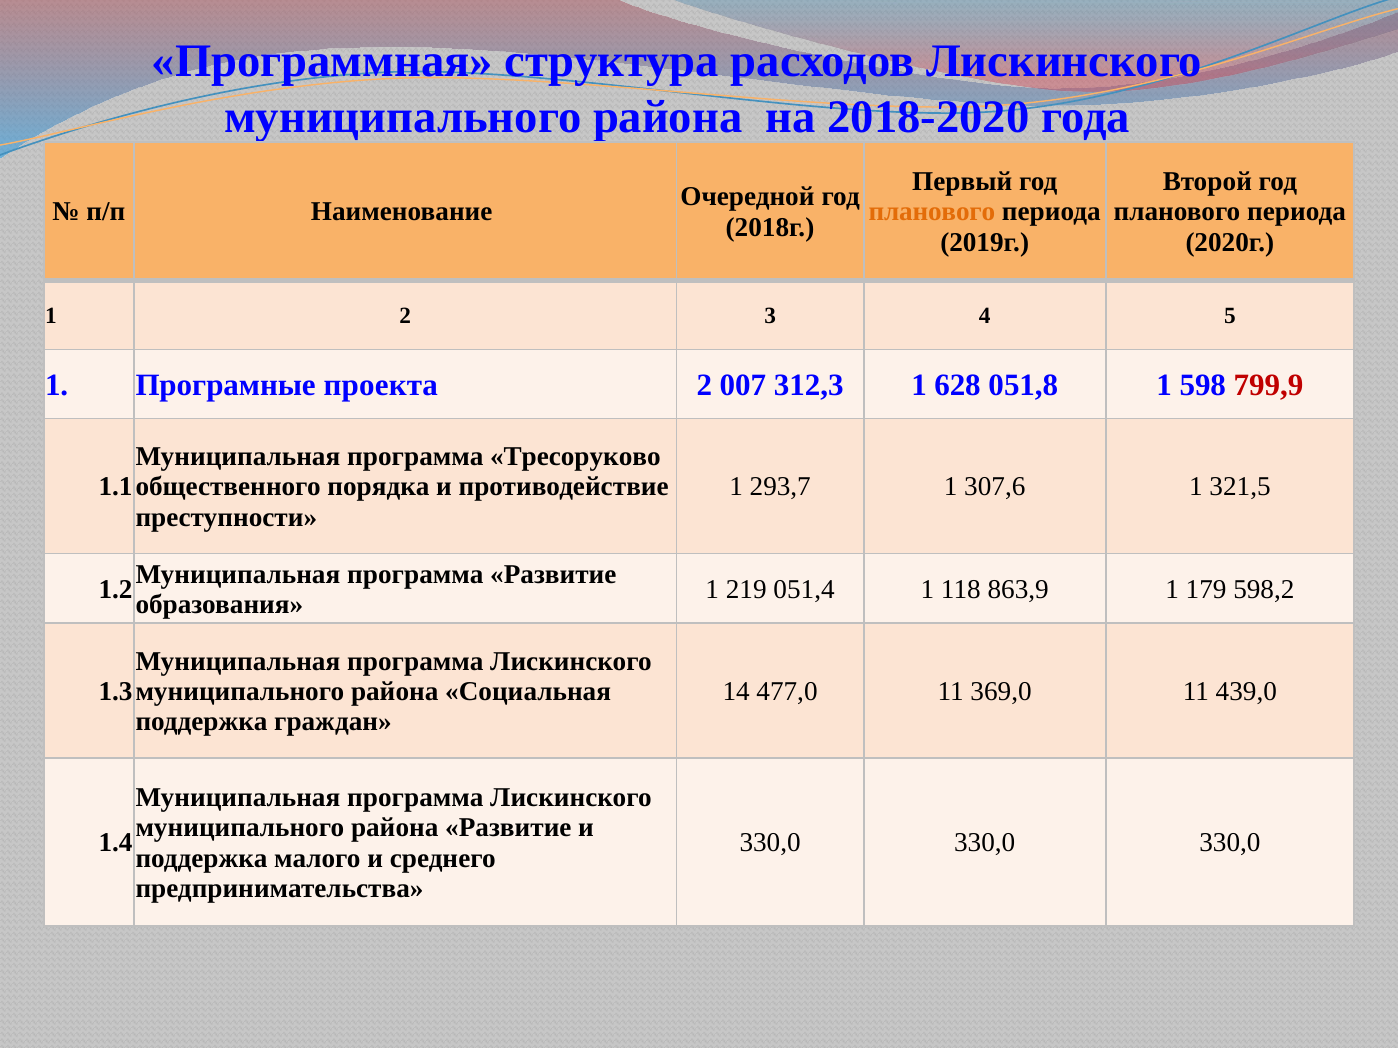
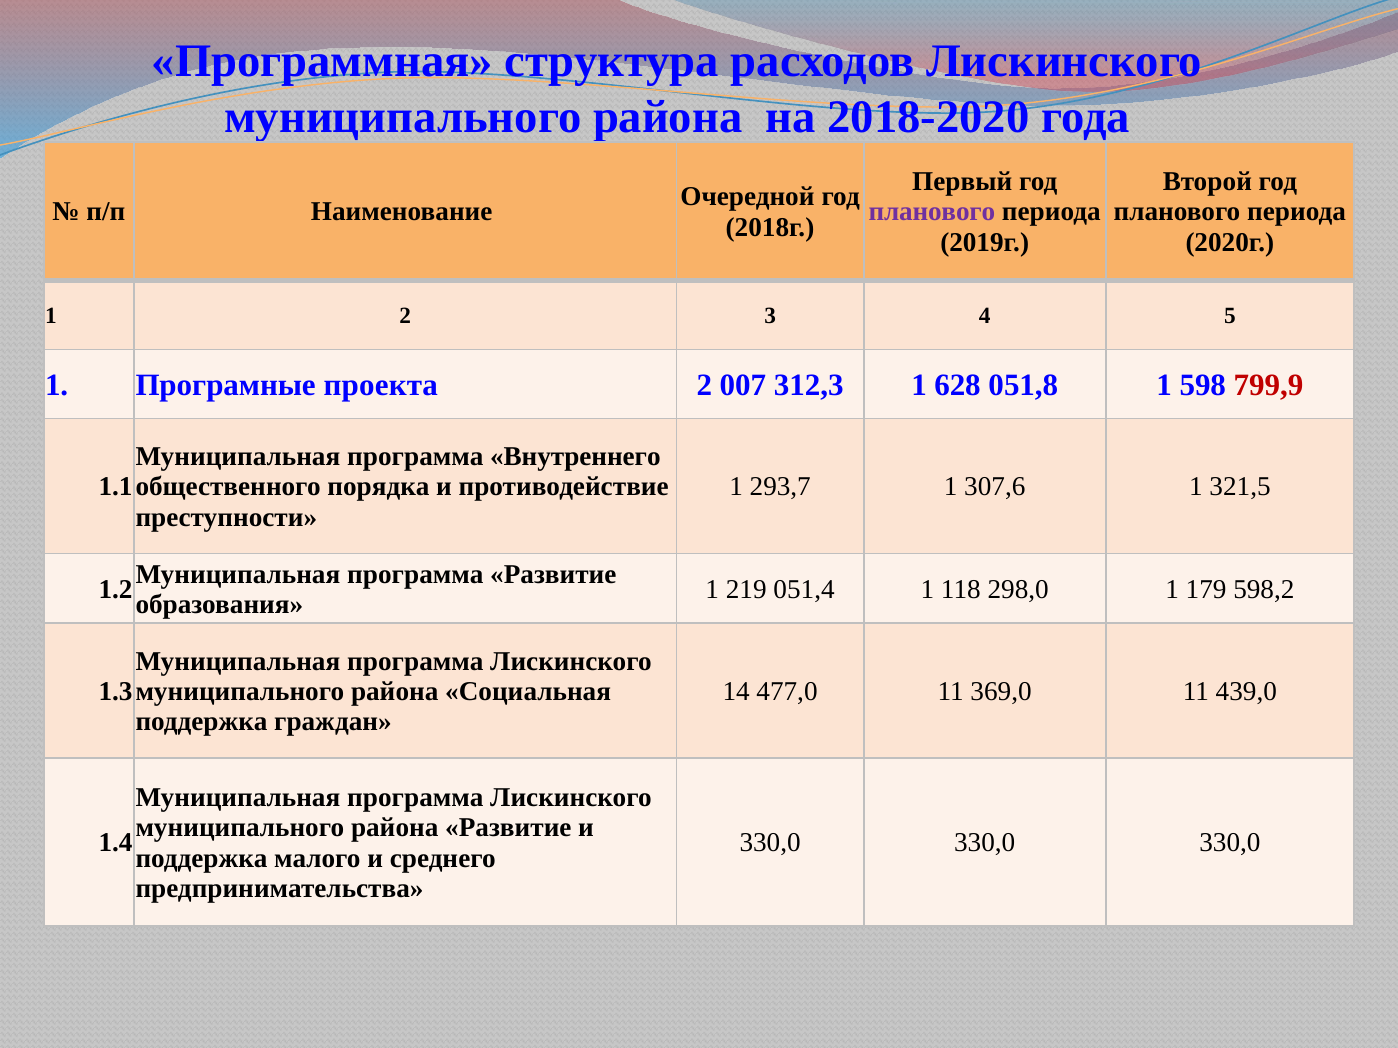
планового colour: orange -> purple (932, 212)
Тресоруково: Тресоруково -> Внутреннего (575, 457)
863,9: 863,9 -> 298,0 (1018, 589)
